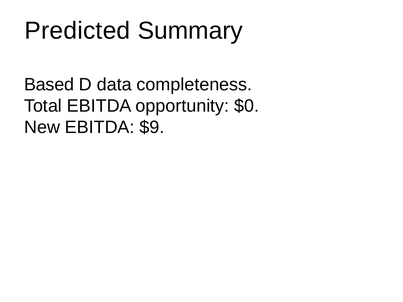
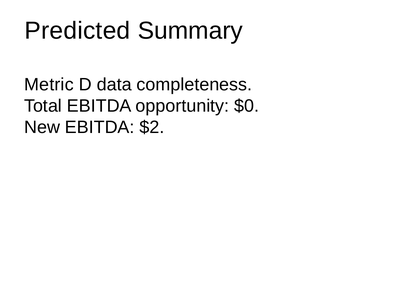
Based: Based -> Metric (49, 85)
$9: $9 -> $2 (152, 128)
